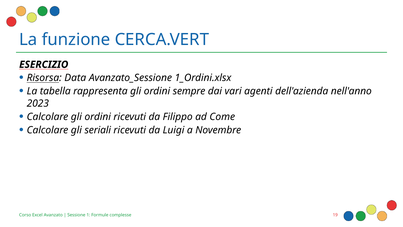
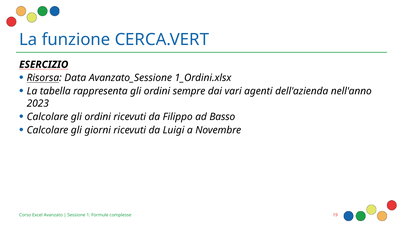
Come: Come -> Basso (222, 117)
seriali: seriali -> giorni (98, 130)
